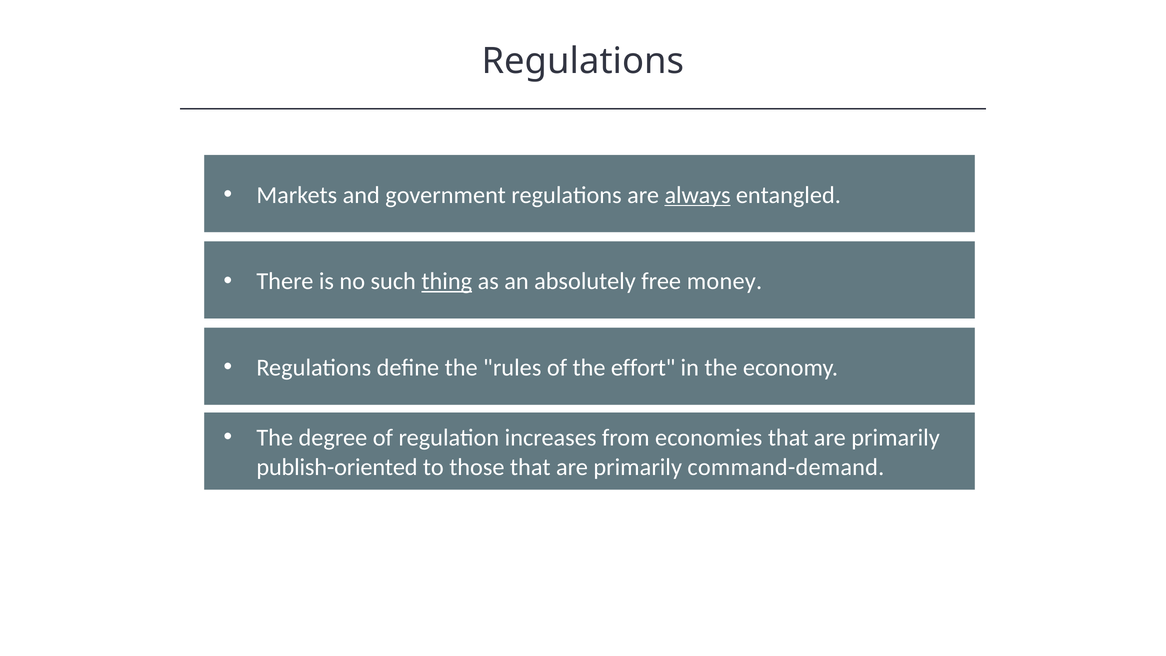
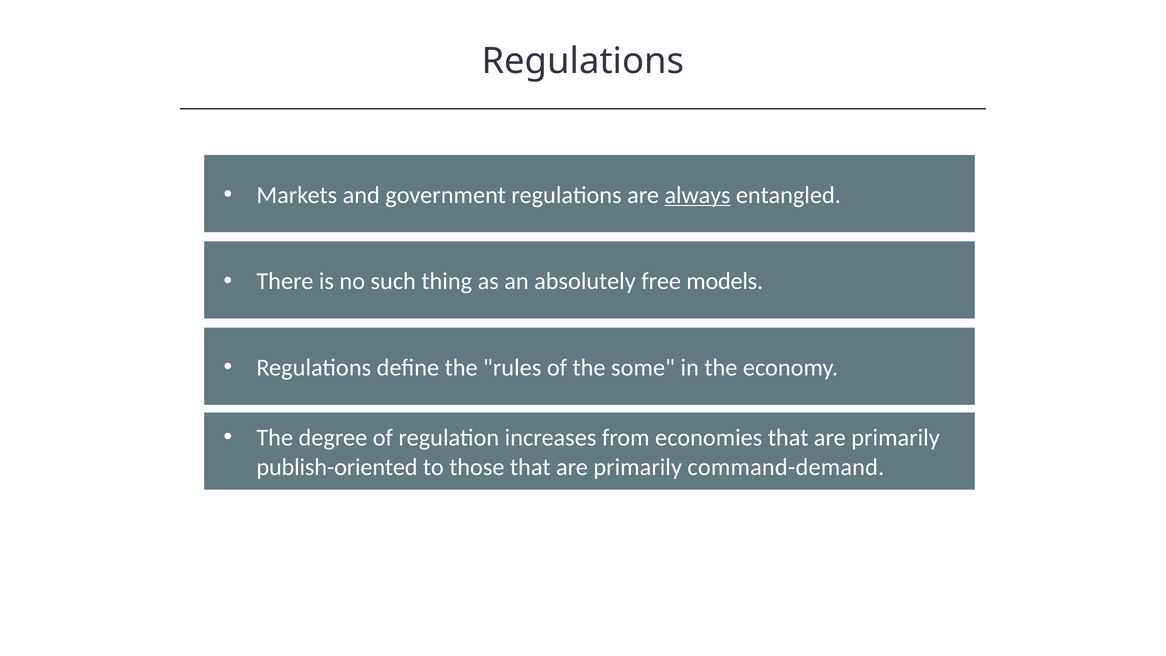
thing underline: present -> none (447, 281)
money: money -> models (725, 281)
effort: effort -> some (643, 368)
